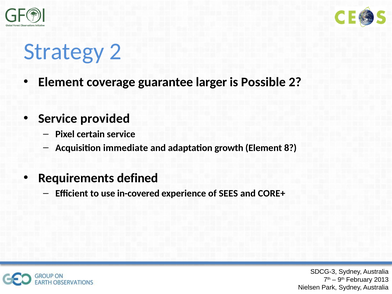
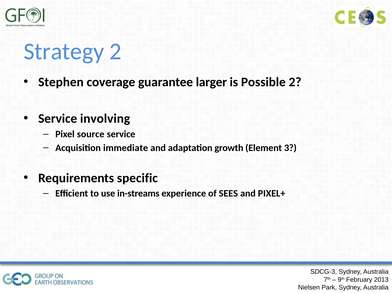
Element: Element -> Stephen (61, 82)
provided: provided -> involving (105, 119)
certain: certain -> source (91, 134)
8: 8 -> 3 (290, 148)
defined: defined -> specific (137, 178)
in-covered: in-covered -> in-streams (138, 194)
CORE+: CORE+ -> PIXEL+ (272, 194)
